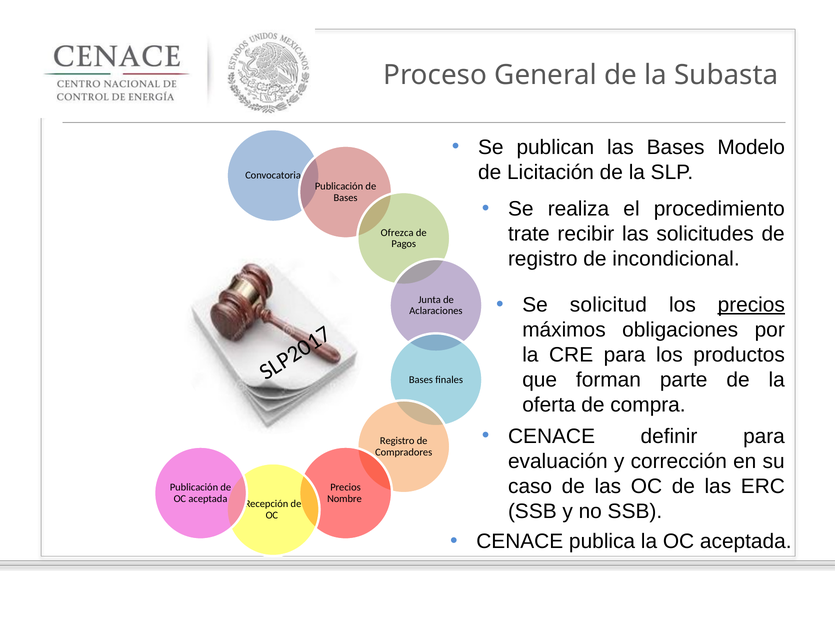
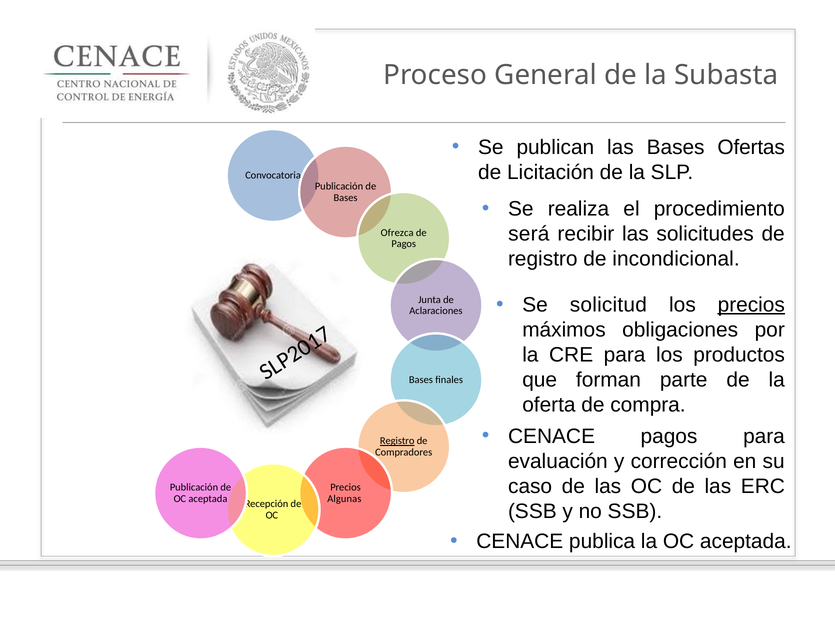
Modelo: Modelo -> Ofertas (751, 147)
trate: trate -> será (529, 234)
CENACE definir: definir -> pagos (669, 436)
Registro underline: none -> present (397, 441)
Nombre: Nombre -> Algunas (344, 499)
